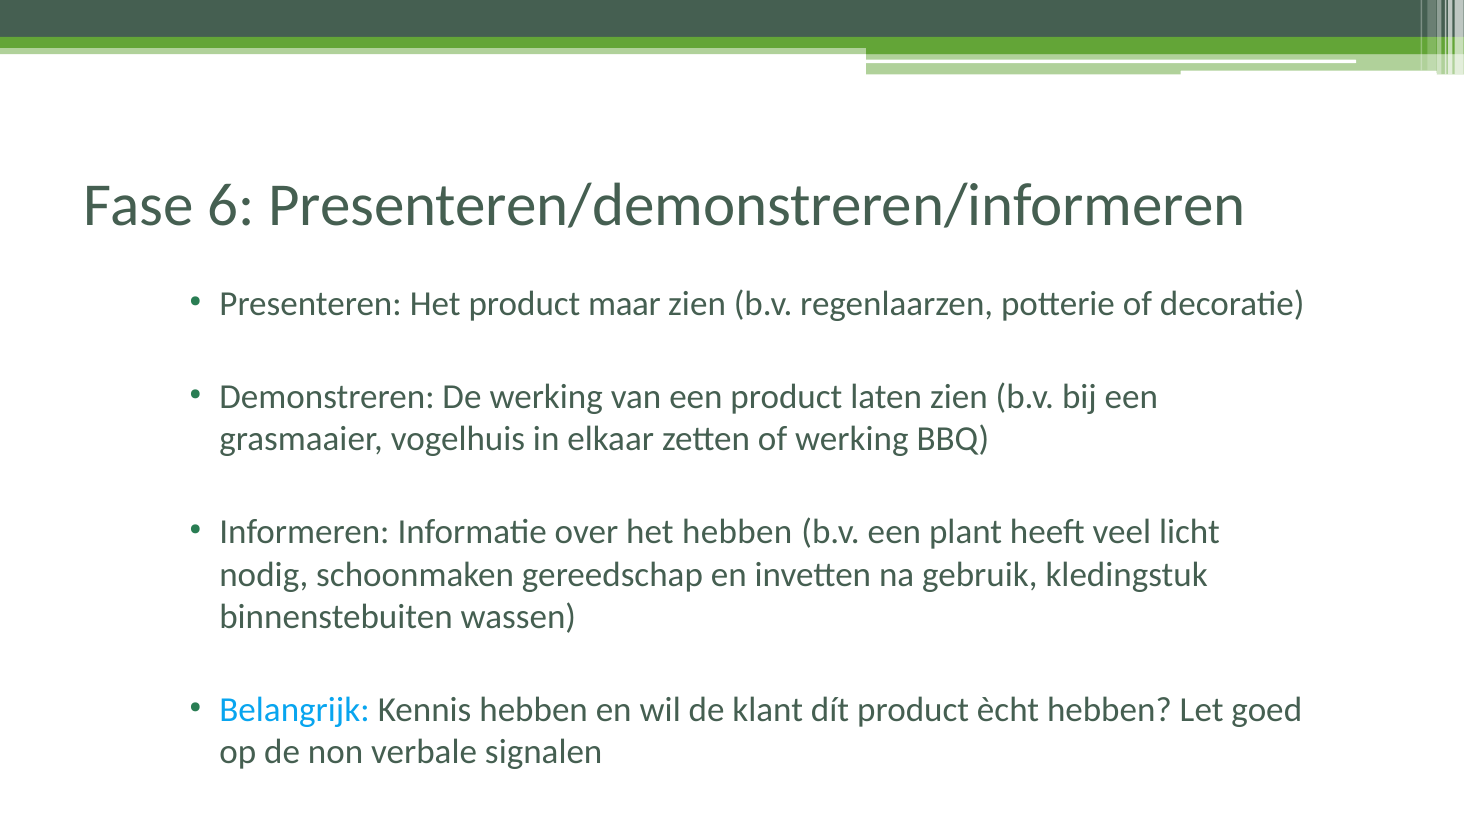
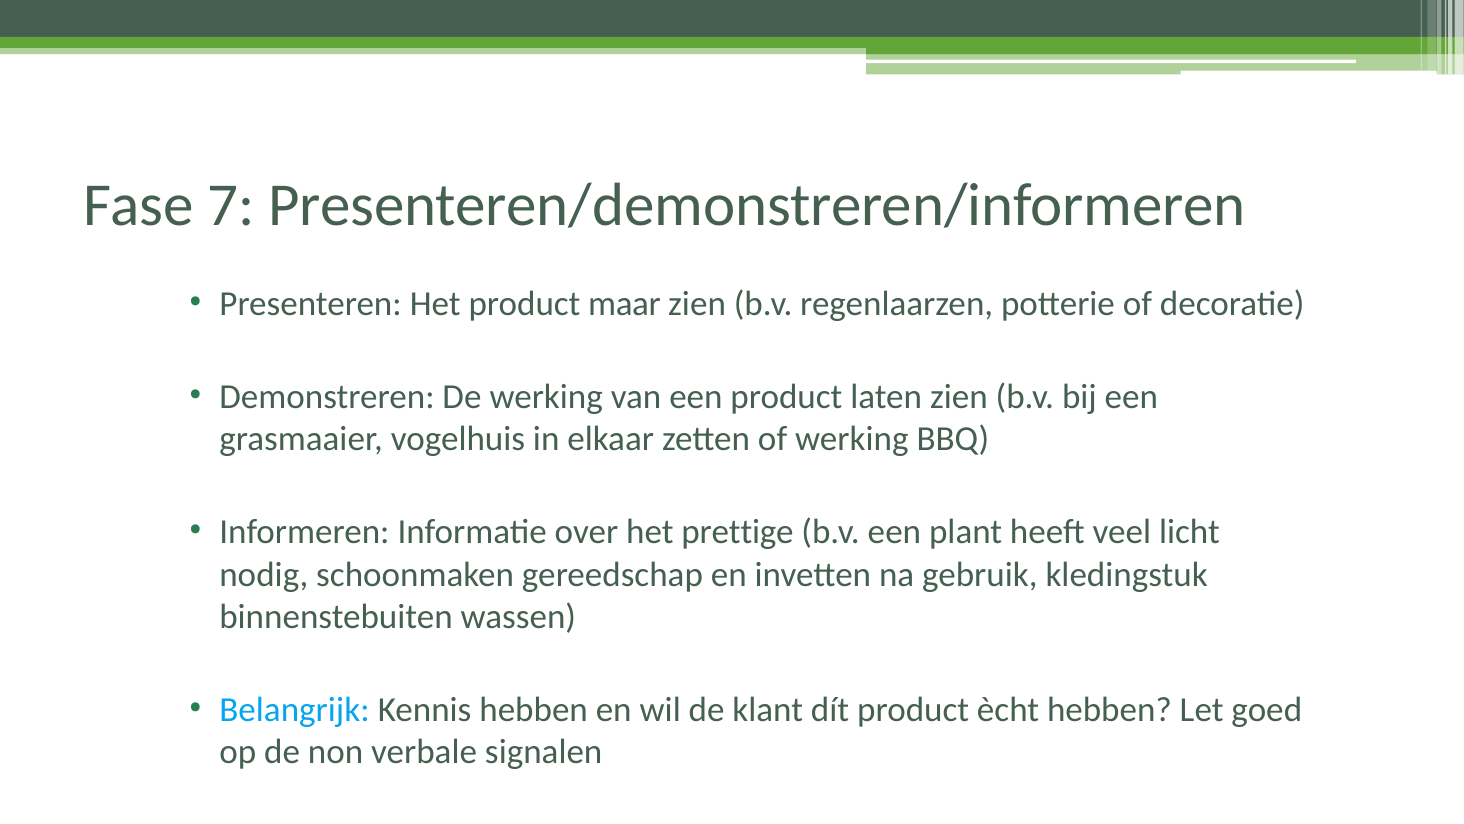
6: 6 -> 7 (231, 206)
het hebben: hebben -> prettige (738, 532)
